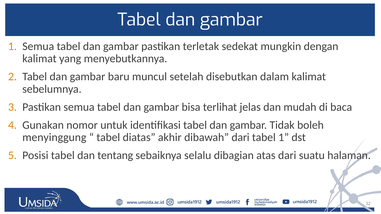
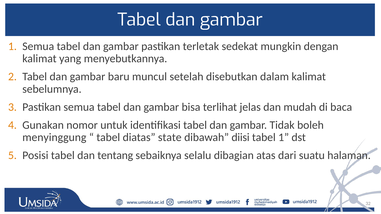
akhir: akhir -> state (170, 138)
dibawah dari: dari -> diisi (241, 138)
